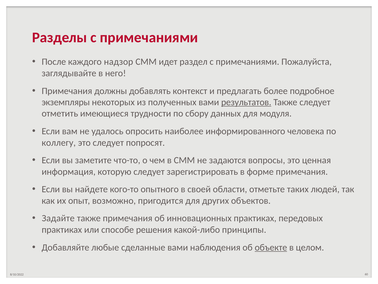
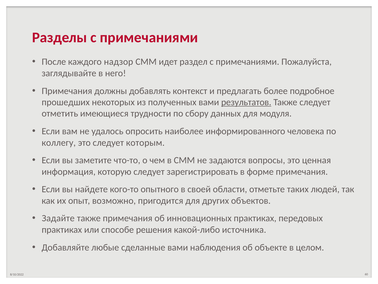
экземпляры: экземпляры -> прошедших (66, 102)
попросят: попросят -> которым (145, 142)
принципы: принципы -> источника (244, 229)
объекте underline: present -> none (271, 247)
